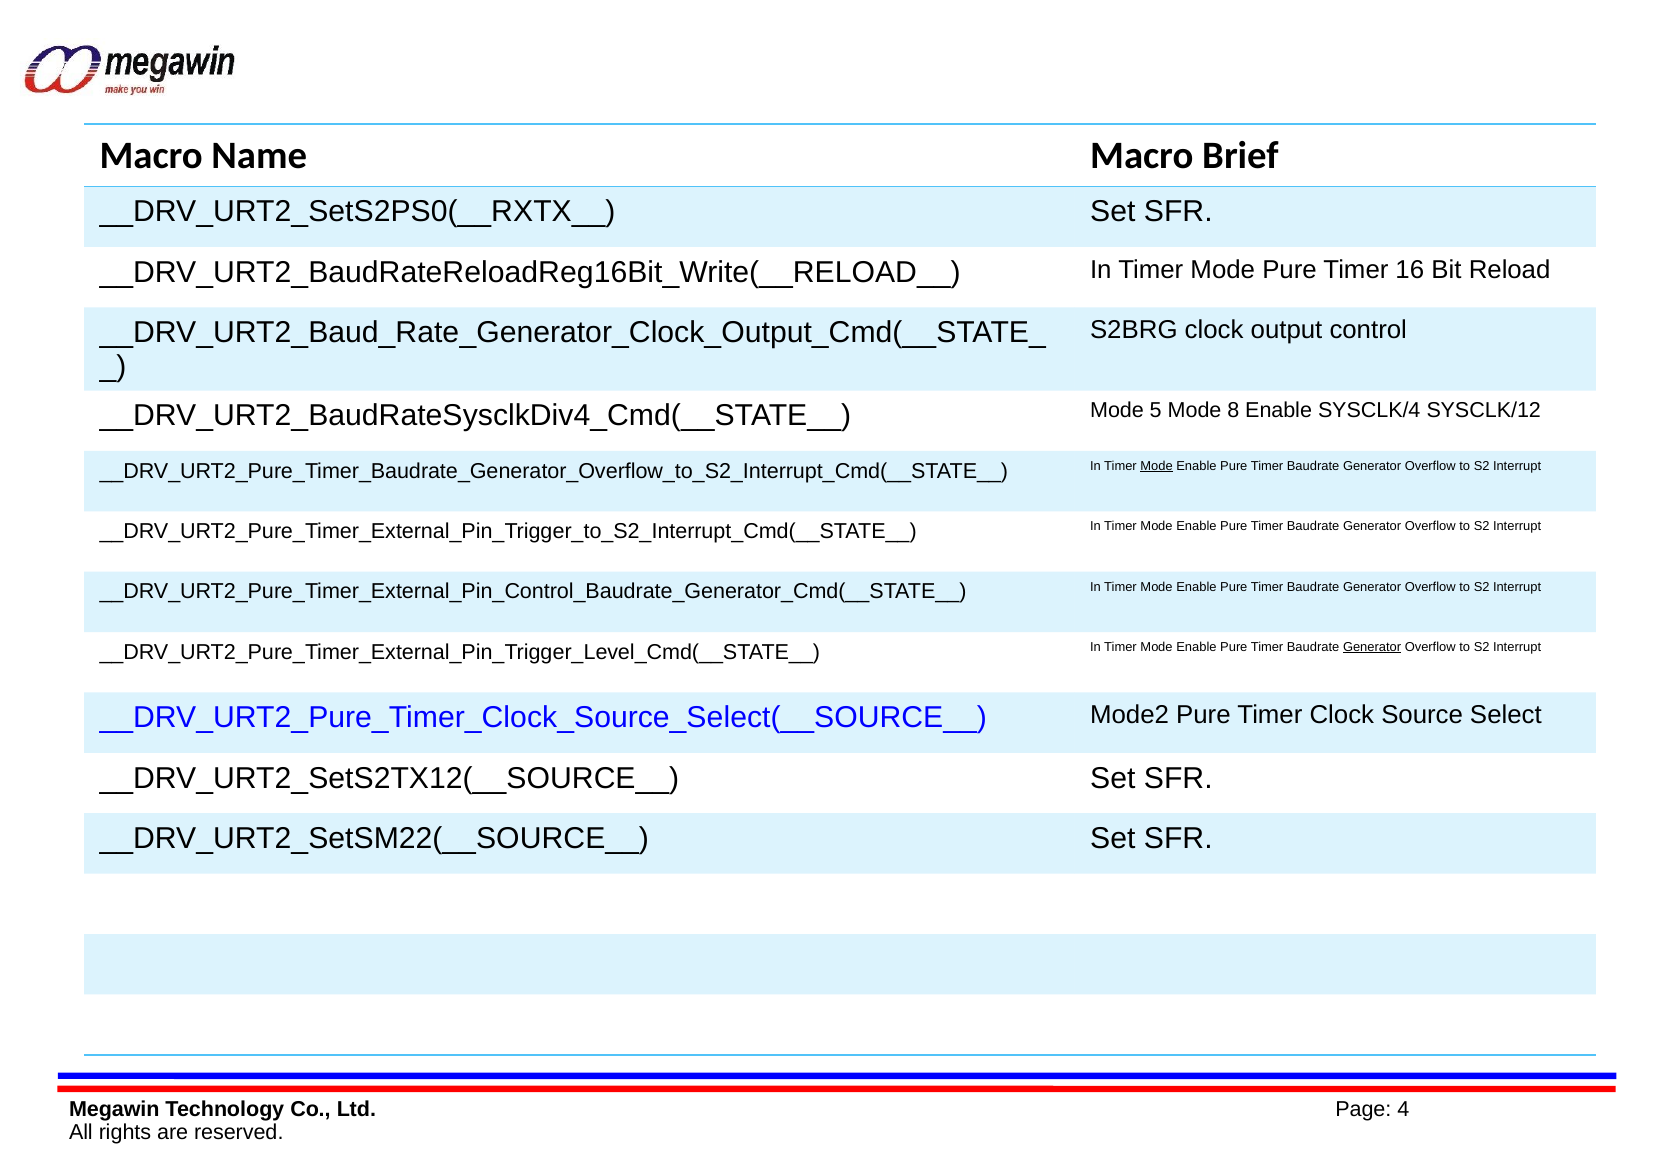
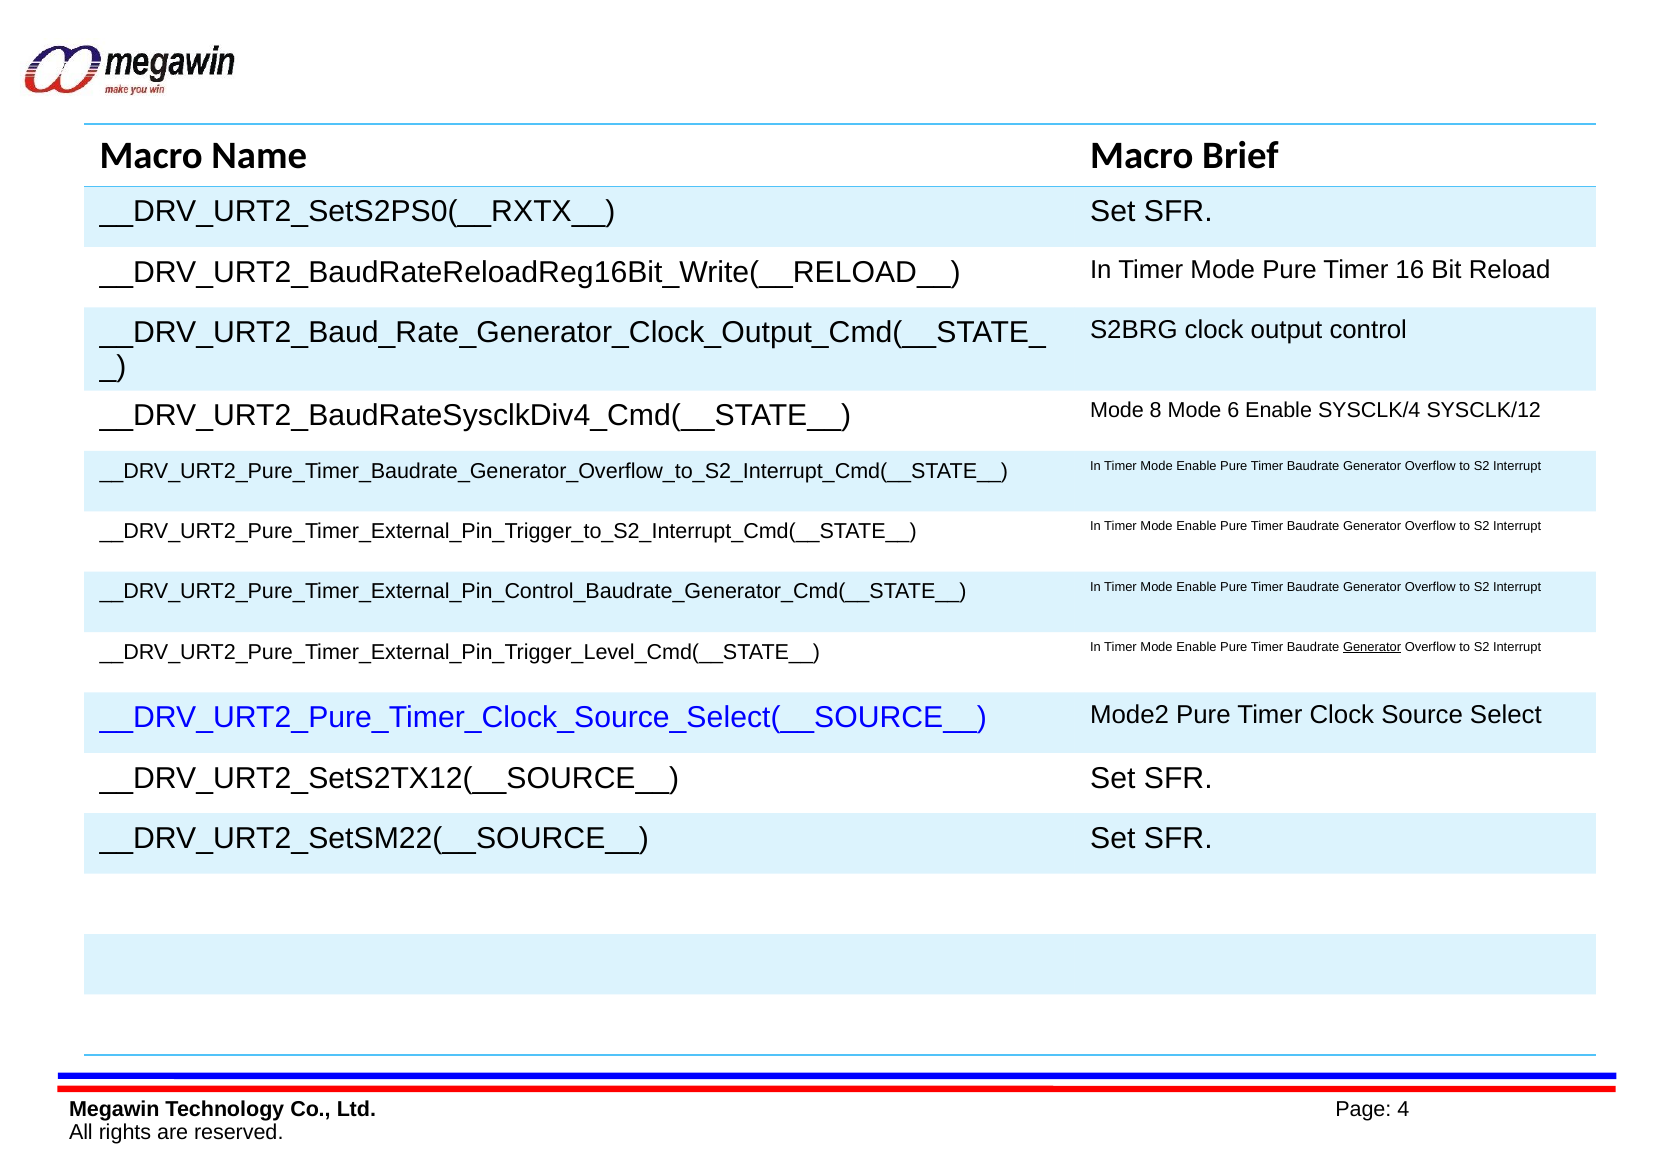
5: 5 -> 8 (1156, 411)
8: 8 -> 6 (1233, 411)
Mode underline: present -> none (1157, 466)
